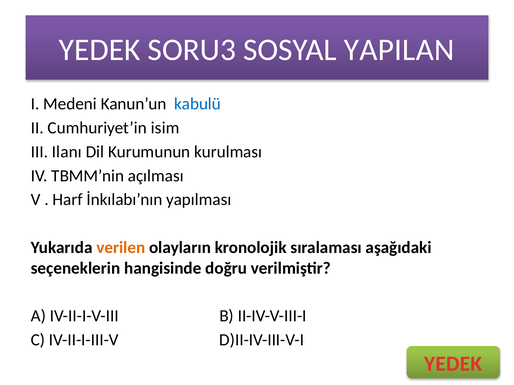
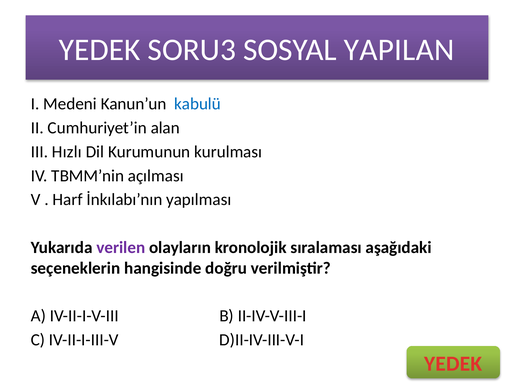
isim: isim -> alan (165, 128)
Ilanı: Ilanı -> Hızlı (67, 152)
verilen colour: orange -> purple (121, 248)
